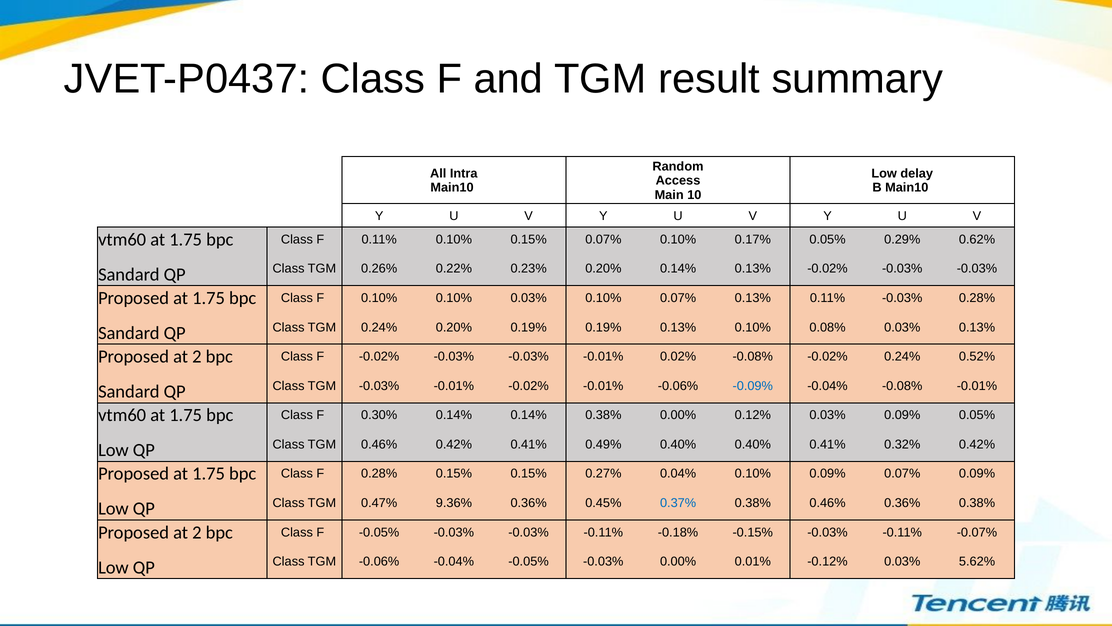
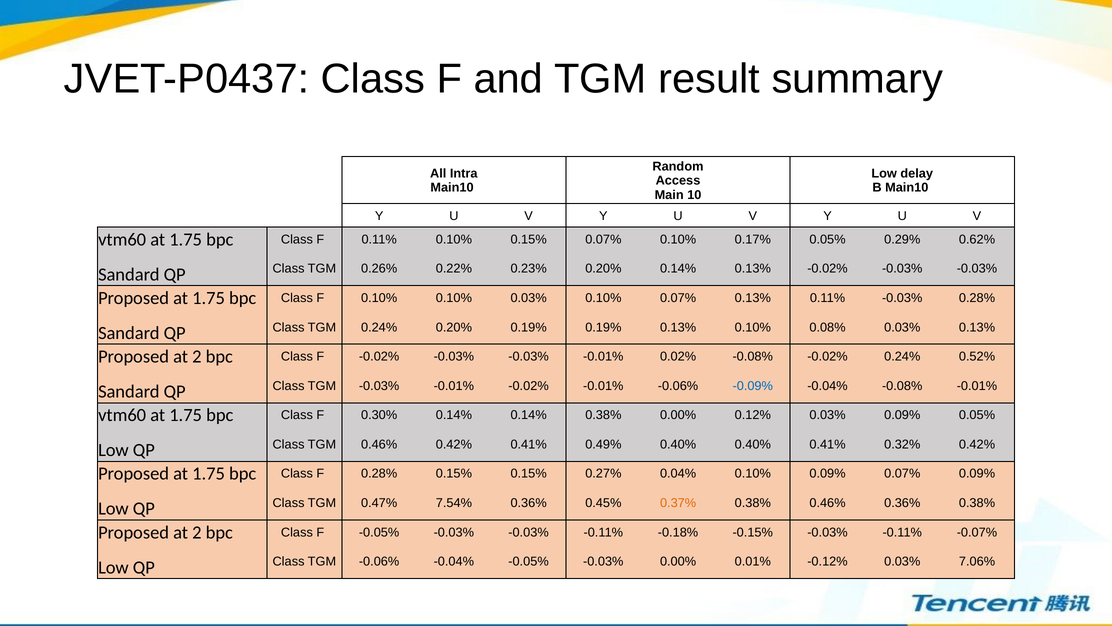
9.36%: 9.36% -> 7.54% (454, 503)
0.37% colour: blue -> orange (678, 503)
5.62%: 5.62% -> 7.06% (977, 561)
